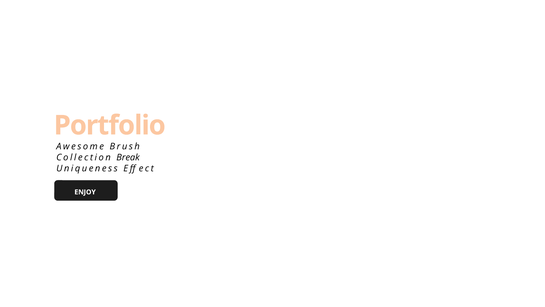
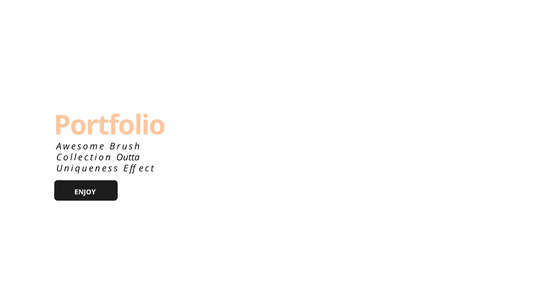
Break: Break -> Outta (128, 157)
